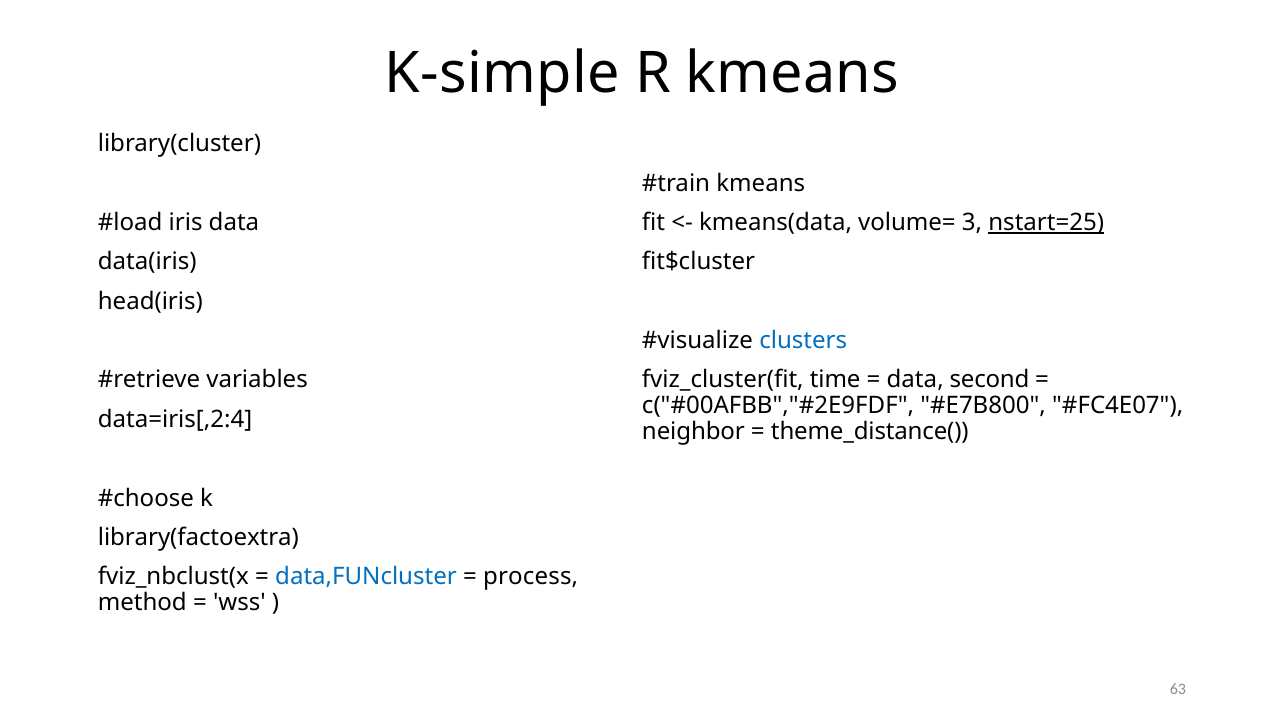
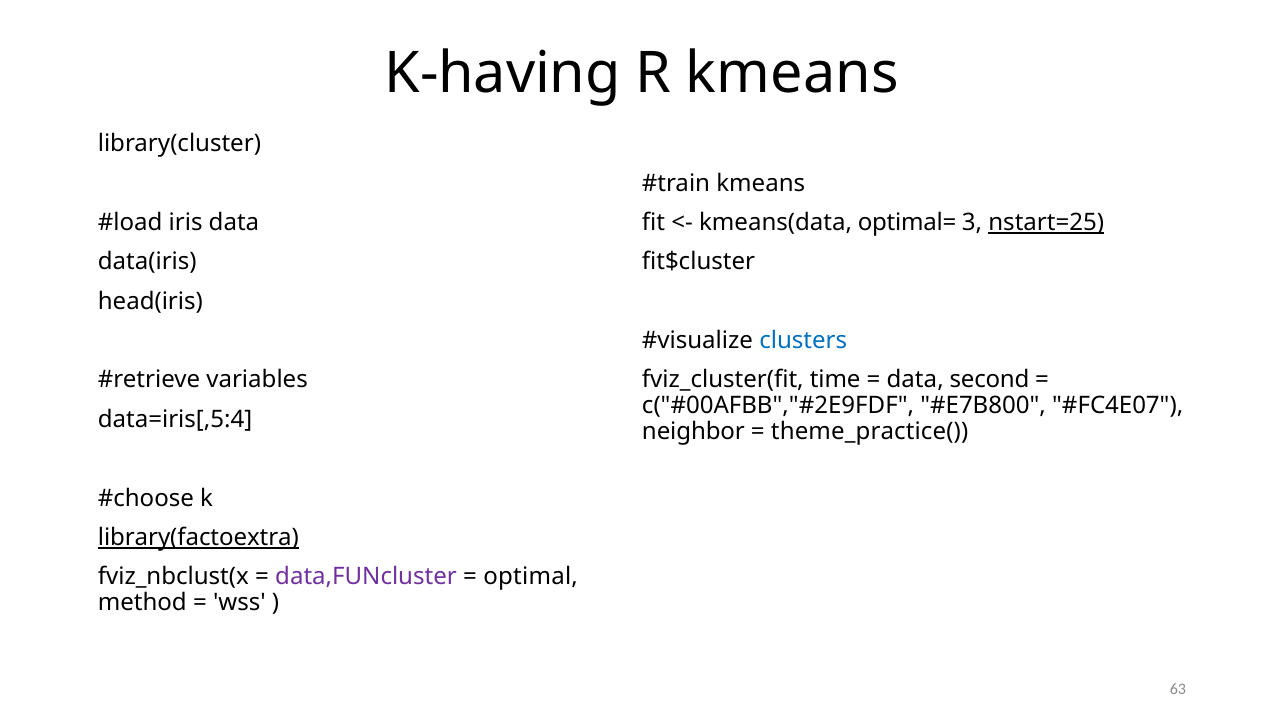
K-simple: K-simple -> K-having (503, 74)
volume=: volume= -> optimal= (907, 223)
data=iris[,2:4: data=iris[,2:4 -> data=iris[,5:4 (175, 419)
theme_distance(: theme_distance( -> theme_practice( (870, 432)
library(factoextra underline: none -> present (198, 538)
data,FUNcluster colour: blue -> purple (366, 577)
process: process -> optimal (531, 577)
